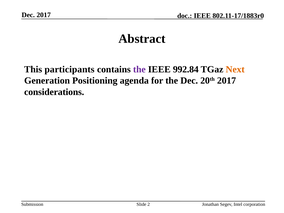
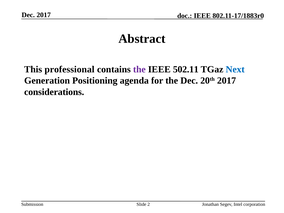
participants: participants -> professional (69, 69)
992.84: 992.84 -> 502.11 (186, 69)
Next colour: orange -> blue (235, 69)
